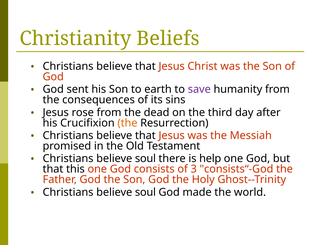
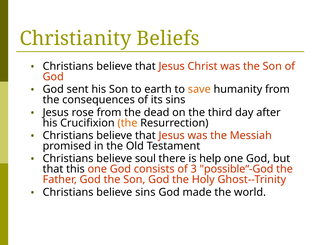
save colour: purple -> orange (199, 89)
consists“-God: consists“-God -> possible“-God (237, 169)
soul: soul -> sins (145, 192)
